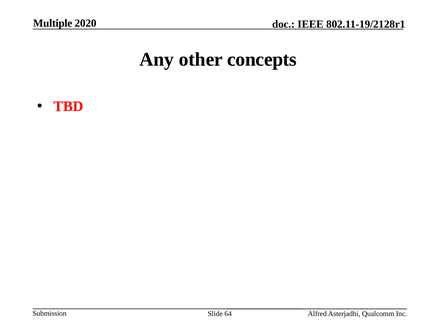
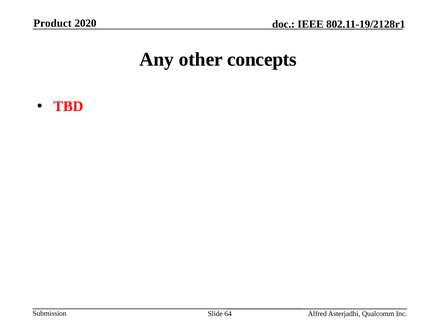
Multiple: Multiple -> Product (53, 23)
